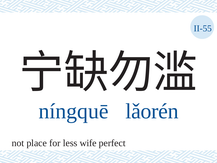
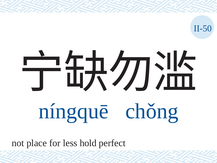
II-55: II-55 -> II-50 (203, 28)
lǎorén: lǎorén -> chǒng (152, 111)
wife: wife -> hold (88, 143)
